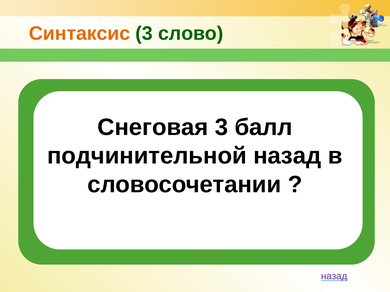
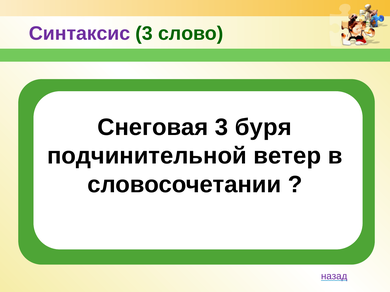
Синтаксис colour: orange -> purple (79, 34)
балл: балл -> буря (263, 128)
подчинительной назад: назад -> ветер (287, 156)
